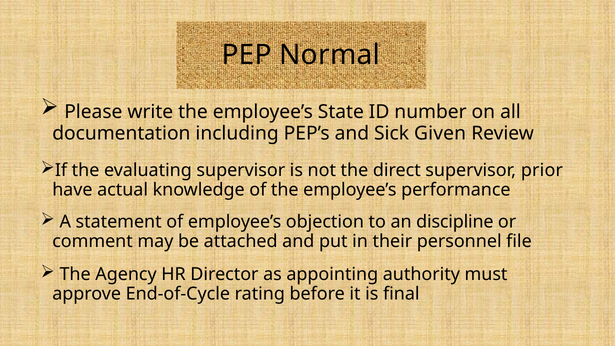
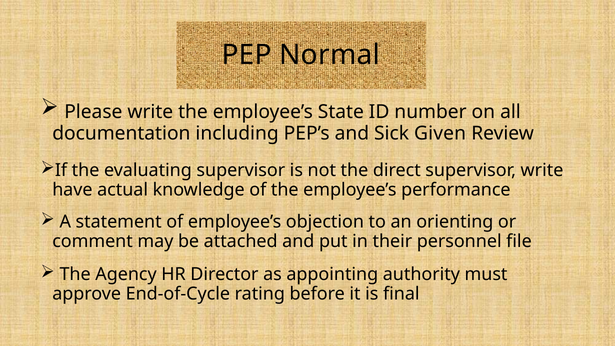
supervisor prior: prior -> write (542, 170)
discipline: discipline -> orienting (455, 222)
